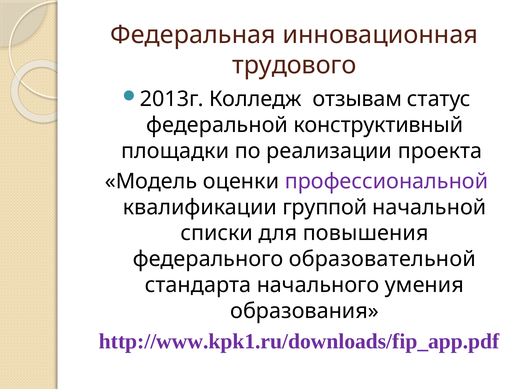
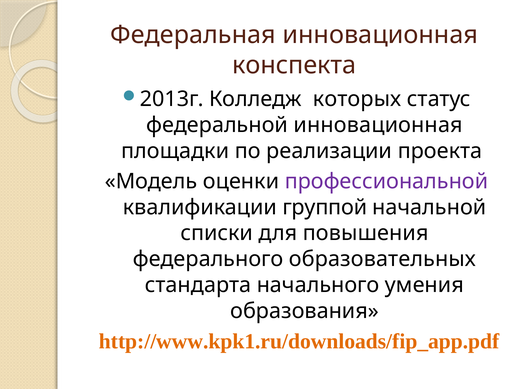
трудового: трудового -> конспекта (294, 65)
отзывам: отзывам -> которых (357, 99)
федеральной конструктивный: конструктивный -> инновационная (378, 125)
образовательной: образовательной -> образовательных (382, 259)
http://www.kpk1.ru/downloads/fip_app.pdf colour: purple -> orange (299, 341)
